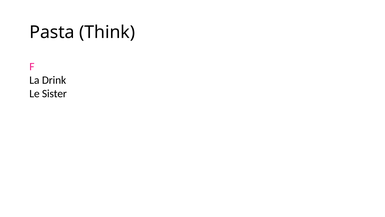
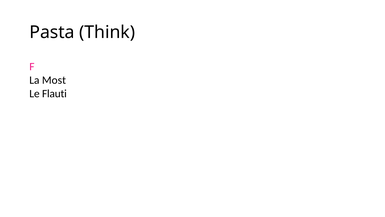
Drink: Drink -> Most (54, 80)
Sister: Sister -> Flauti (54, 93)
